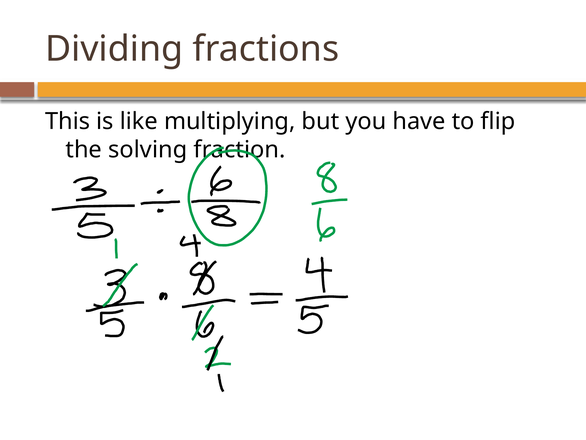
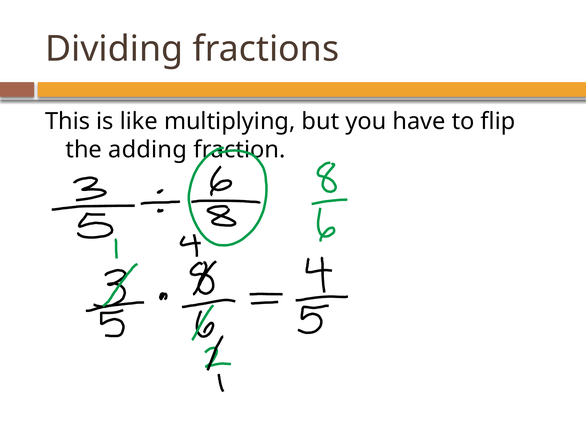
solving: solving -> adding (148, 150)
